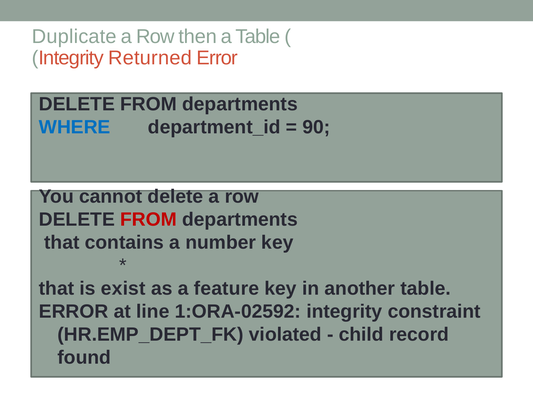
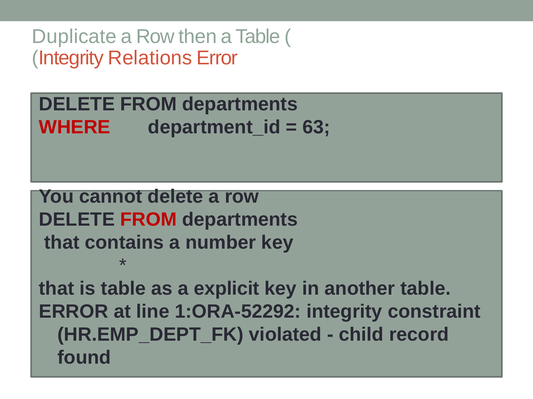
Returned: Returned -> Relations (150, 58)
WHERE colour: blue -> red (75, 127)
90: 90 -> 63 (316, 127)
is exist: exist -> table (123, 289)
feature: feature -> explicit (227, 289)
1:ORA-02592: 1:ORA-02592 -> 1:ORA-52292 (238, 312)
